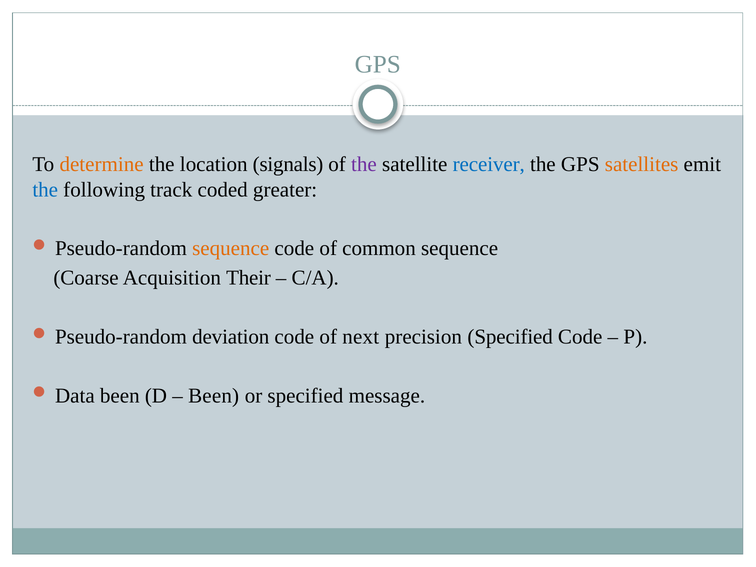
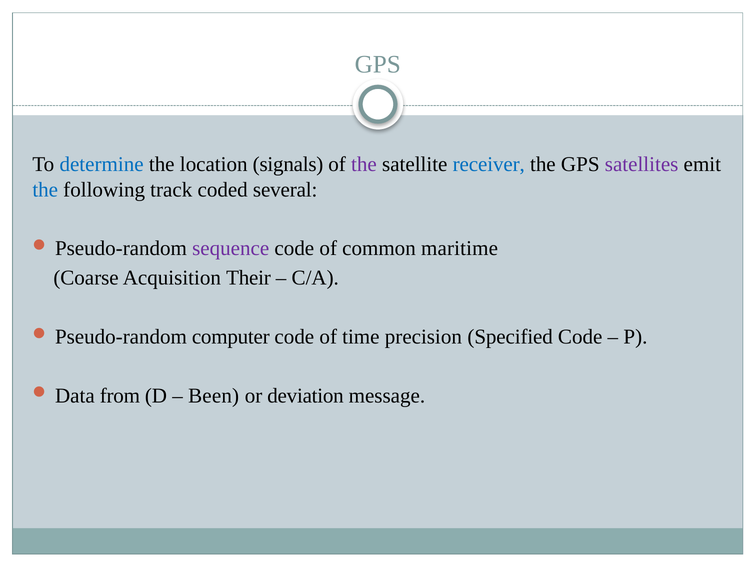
determine colour: orange -> blue (102, 164)
satellites colour: orange -> purple (642, 164)
greater: greater -> several (285, 190)
sequence colour: orange -> purple (231, 248)
common sequence: sequence -> maritime (459, 248)
deviation: deviation -> computer (231, 337)
next: next -> time (361, 337)
Data been: been -> from (120, 396)
or specified: specified -> deviation (306, 396)
